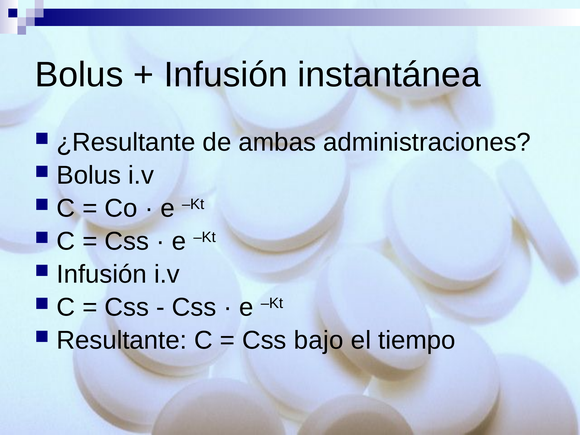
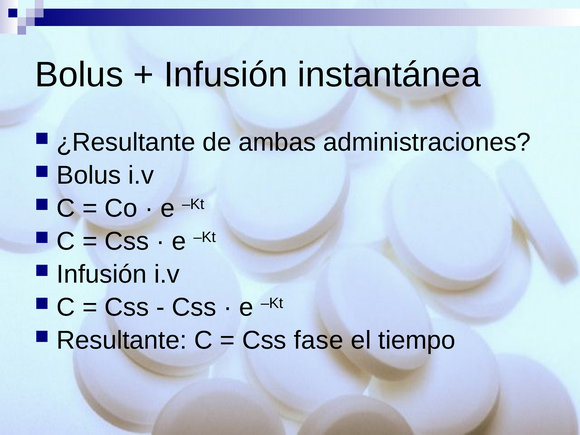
bajo: bajo -> fase (319, 340)
